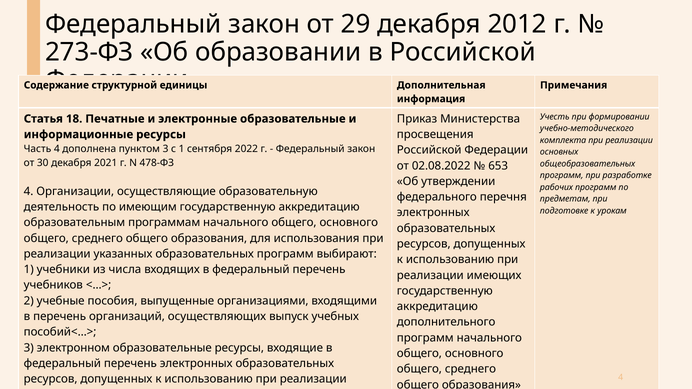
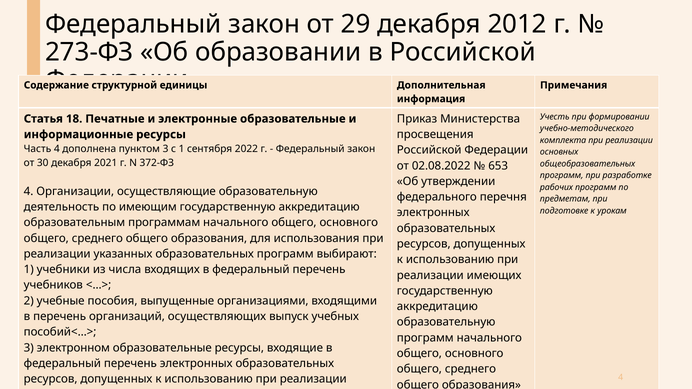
478-ФЗ: 478-ФЗ -> 372-ФЗ (157, 163)
дополнительного: дополнительного -> образовательную (446, 322)
